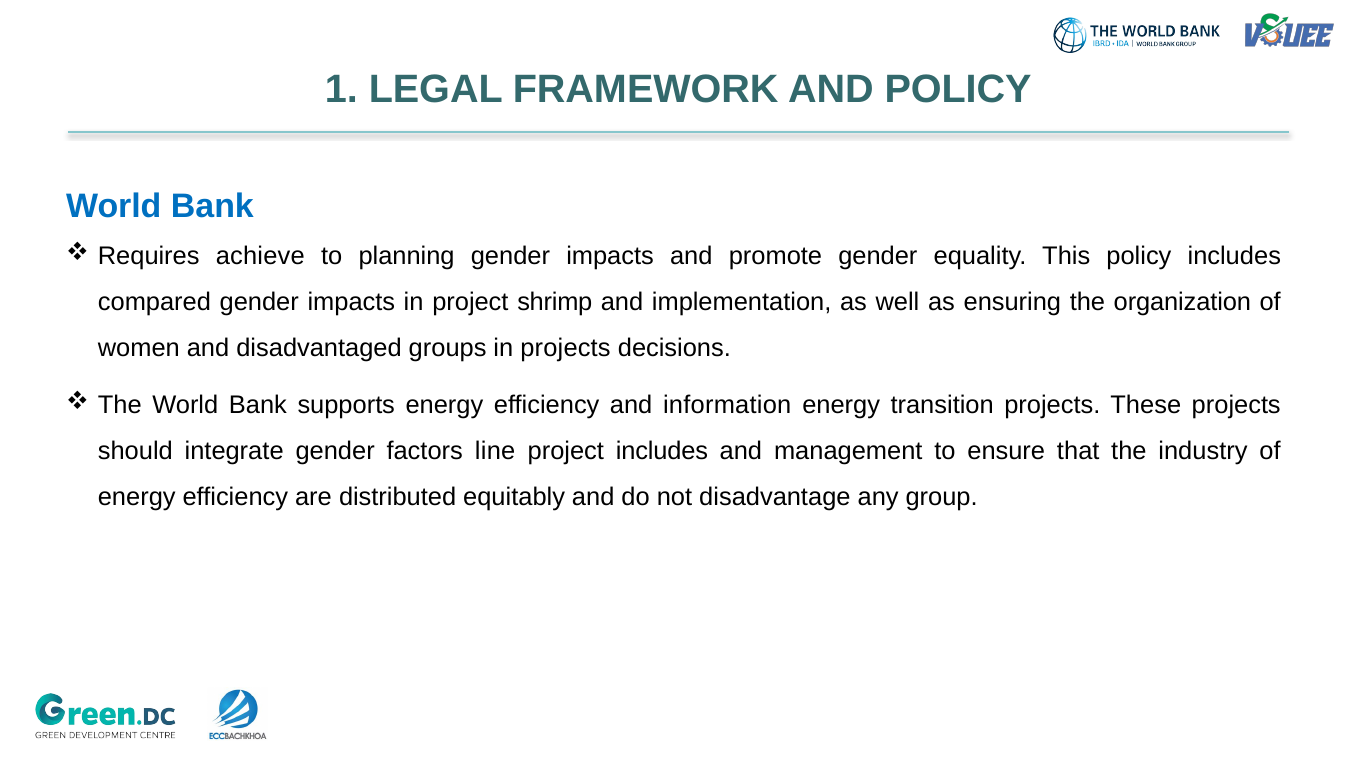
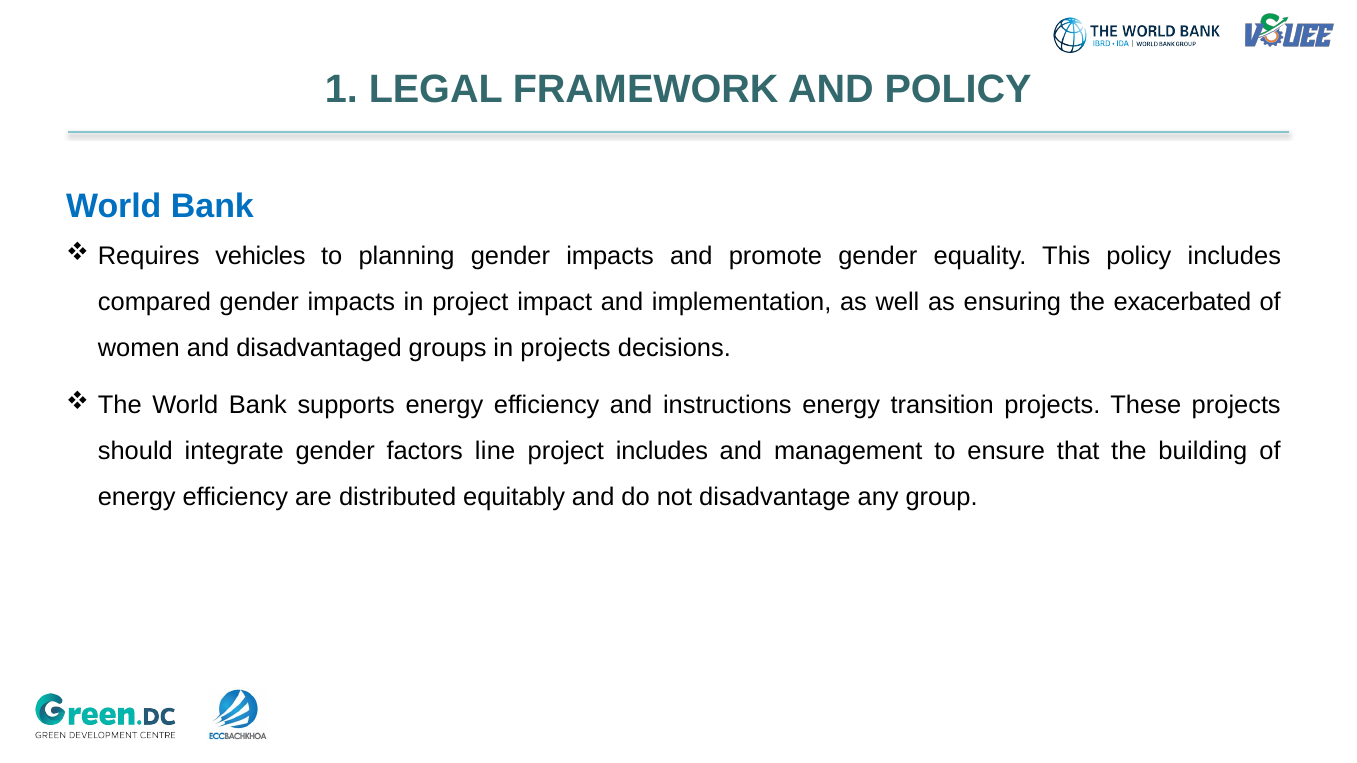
achieve: achieve -> vehicles (260, 257)
shrimp: shrimp -> impact (555, 302)
organization: organization -> exacerbated (1182, 302)
information: information -> instructions (727, 405)
industry: industry -> building (1203, 451)
